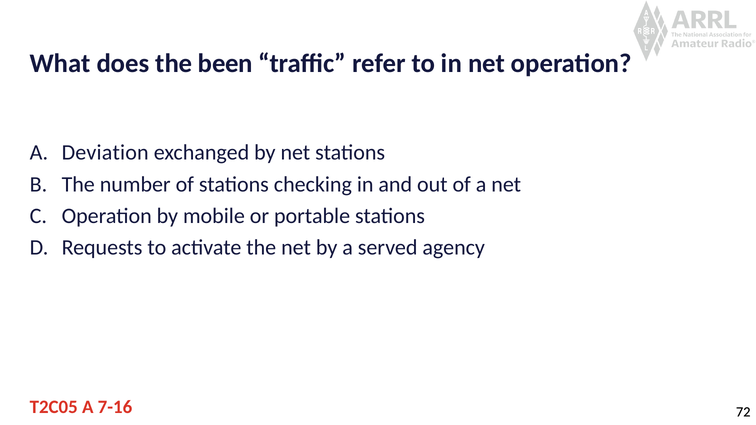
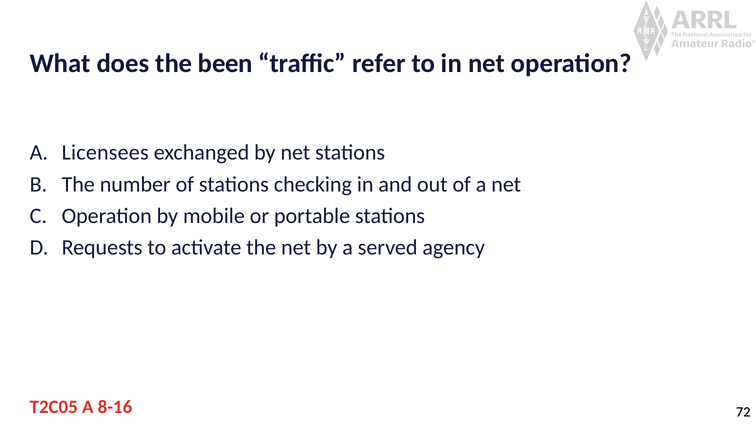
Deviation: Deviation -> Licensees (105, 153)
7-16: 7-16 -> 8-16 (115, 407)
